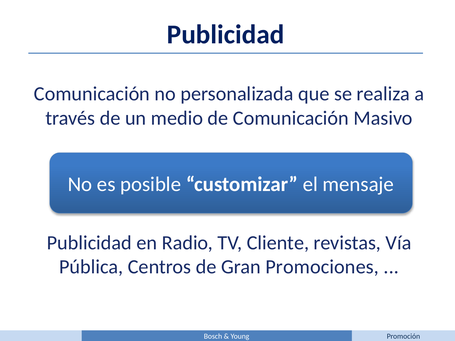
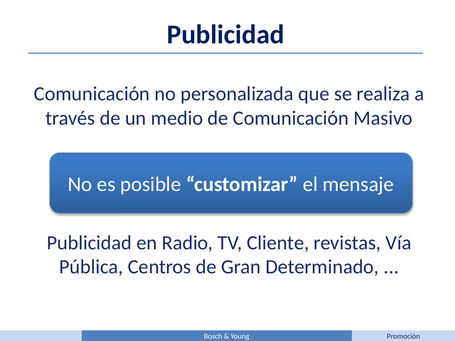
Promociones: Promociones -> Determinado (322, 267)
